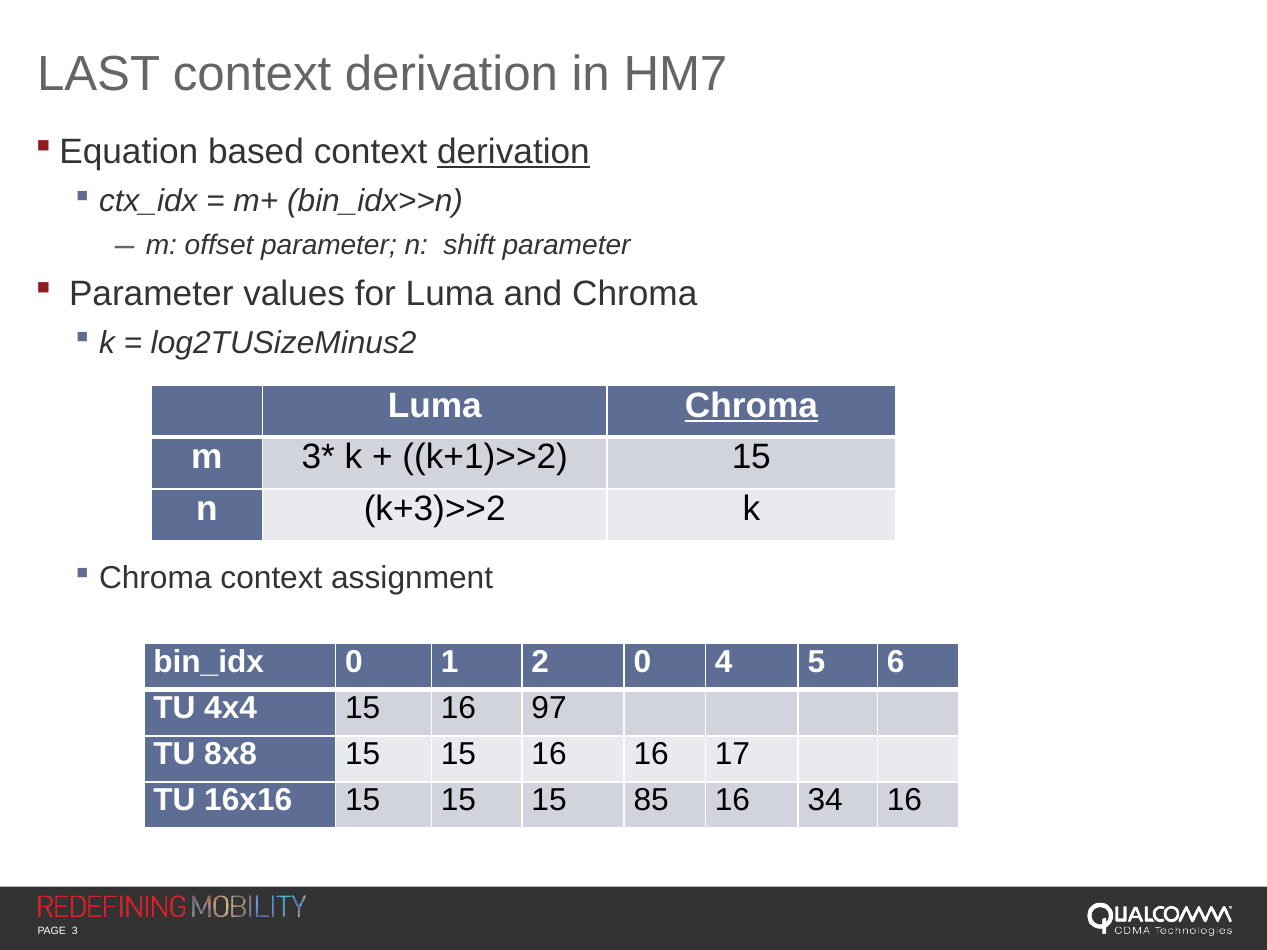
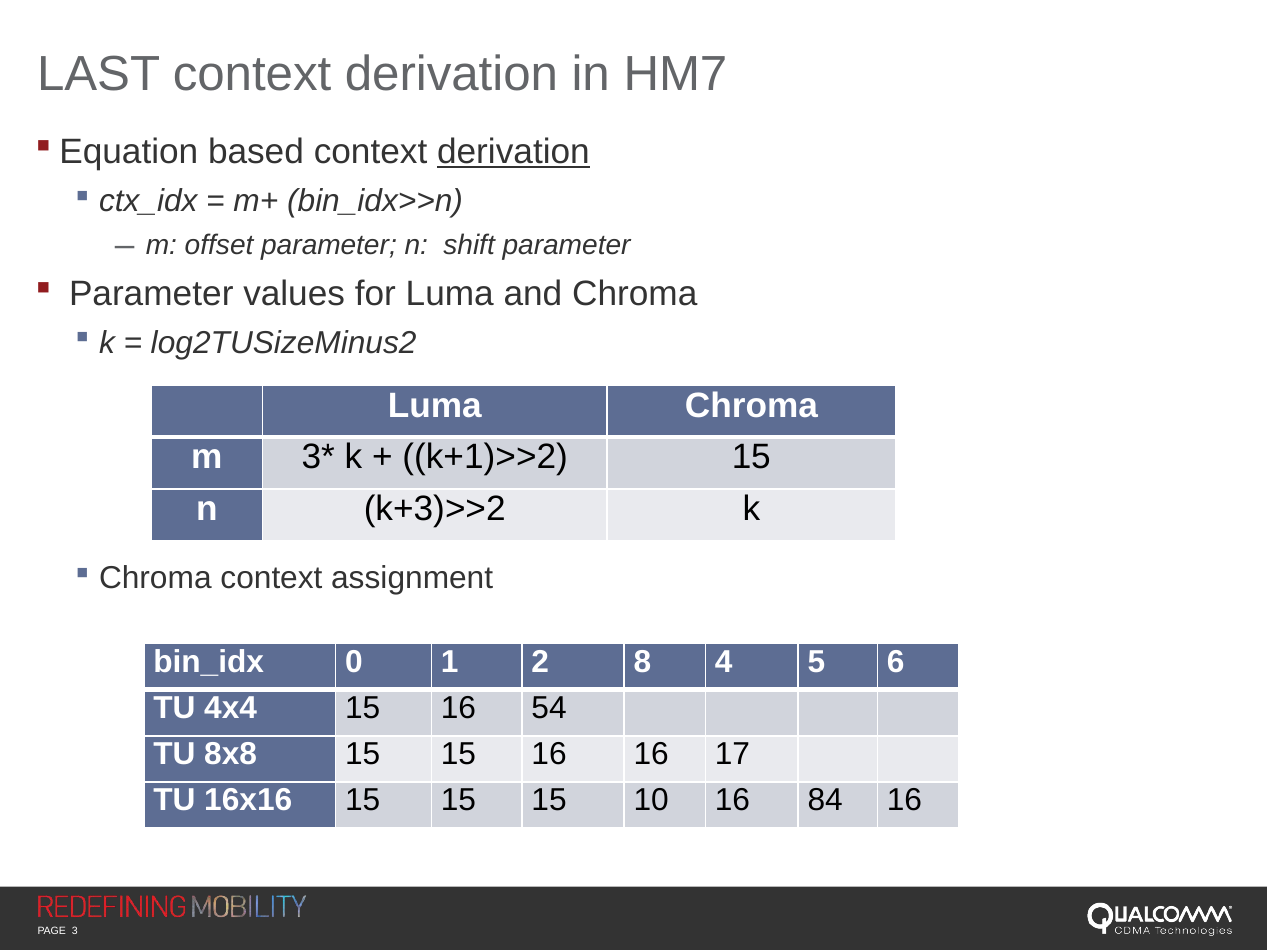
Chroma underline: present -> none (751, 406)
2 0: 0 -> 8 (642, 662)
97: 97 -> 54 (549, 708)
85: 85 -> 10 (651, 800)
34: 34 -> 84 (825, 800)
